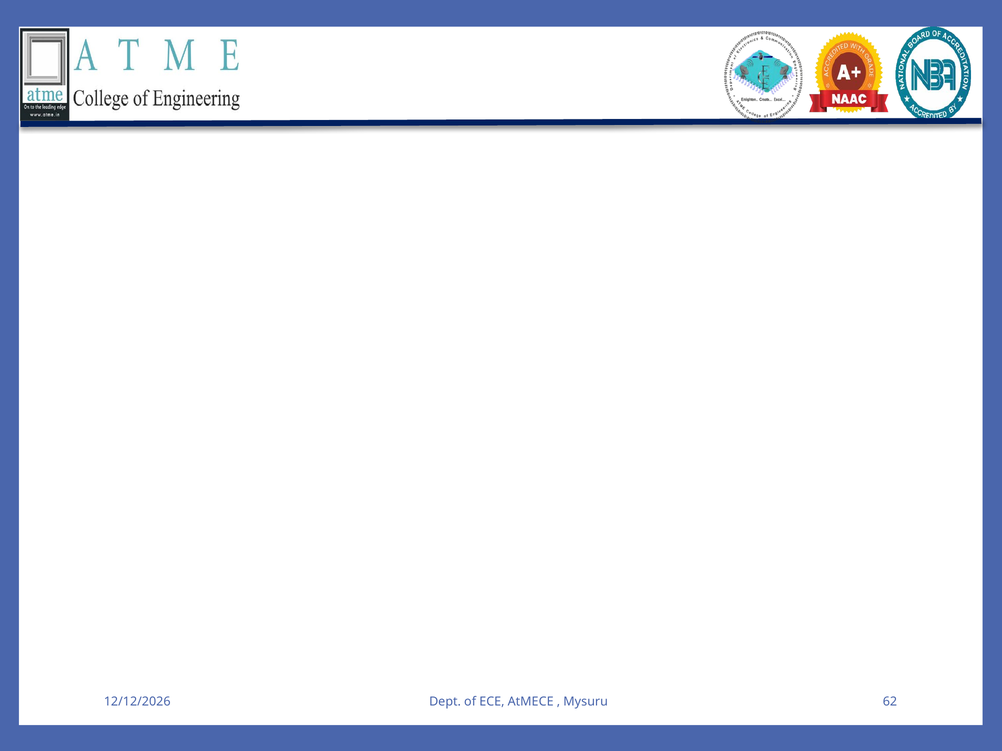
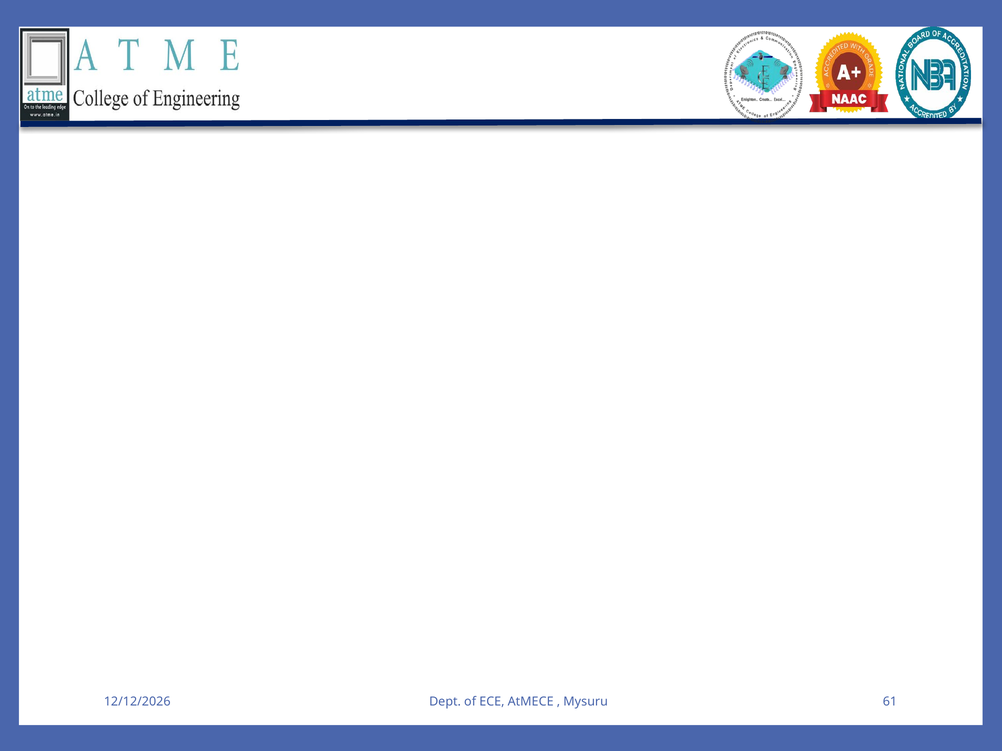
62: 62 -> 61 (890, 702)
